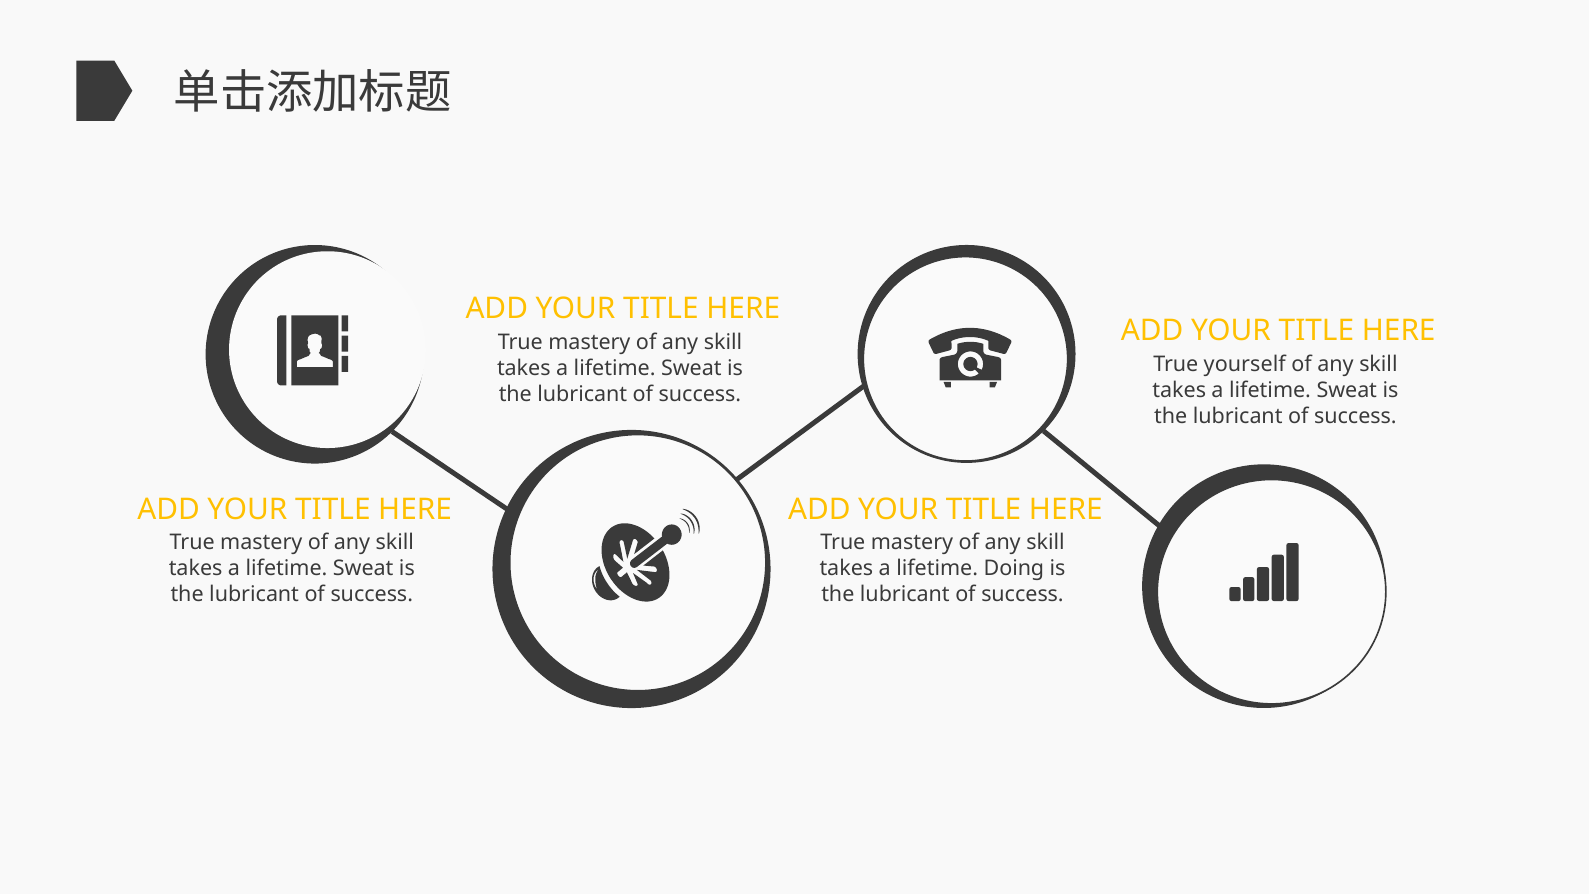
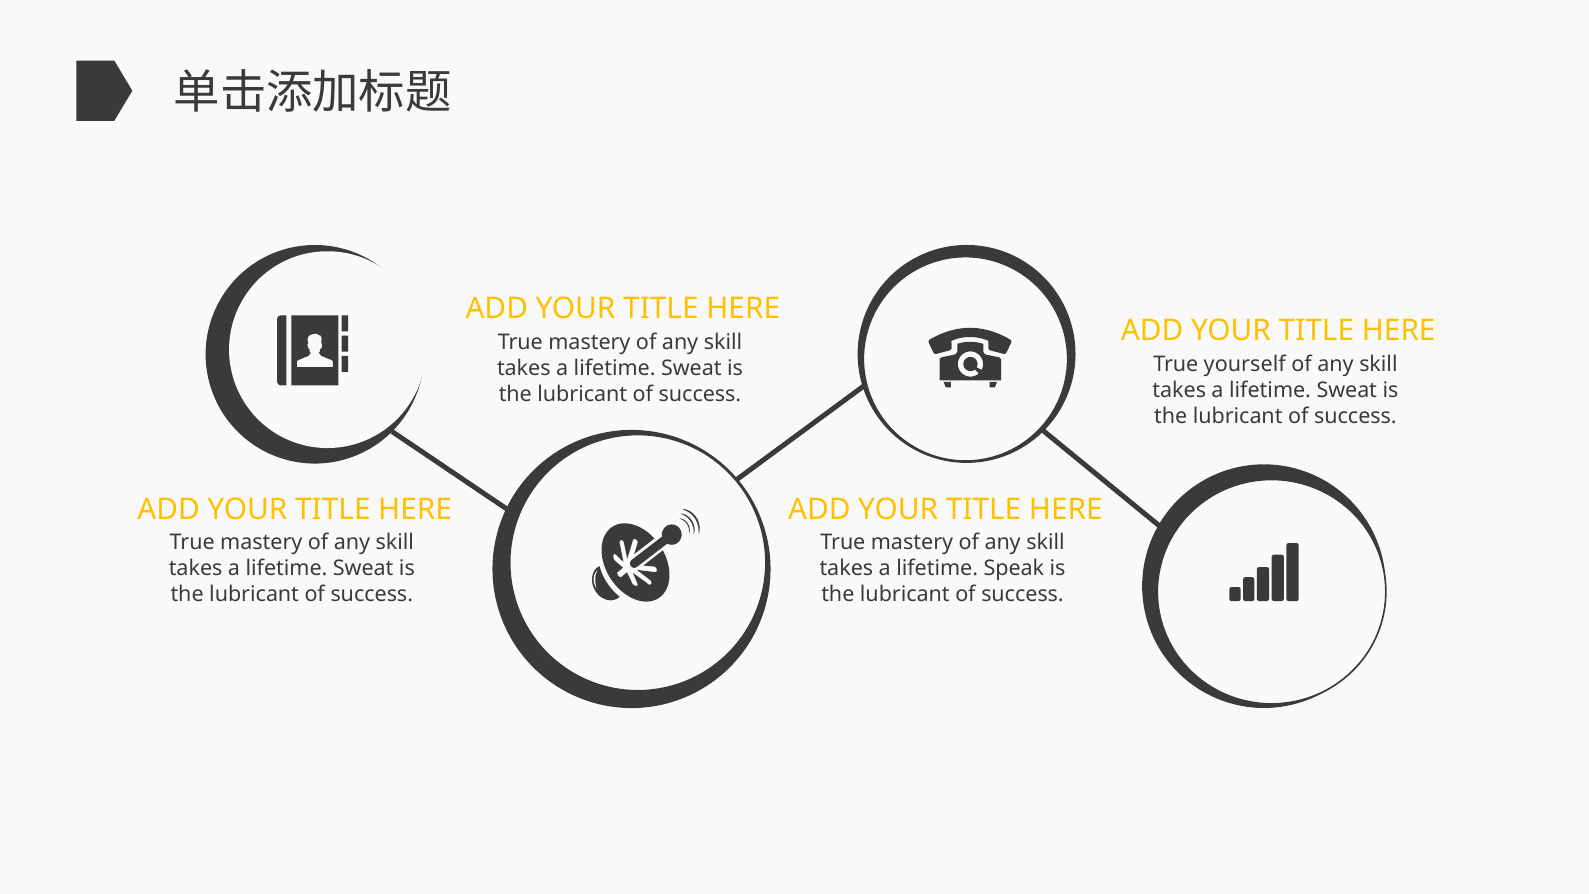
Doing: Doing -> Speak (1014, 569)
